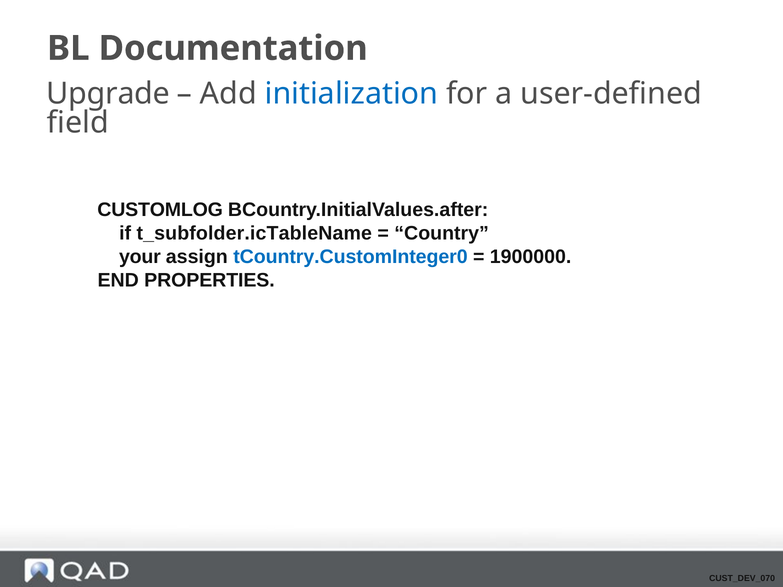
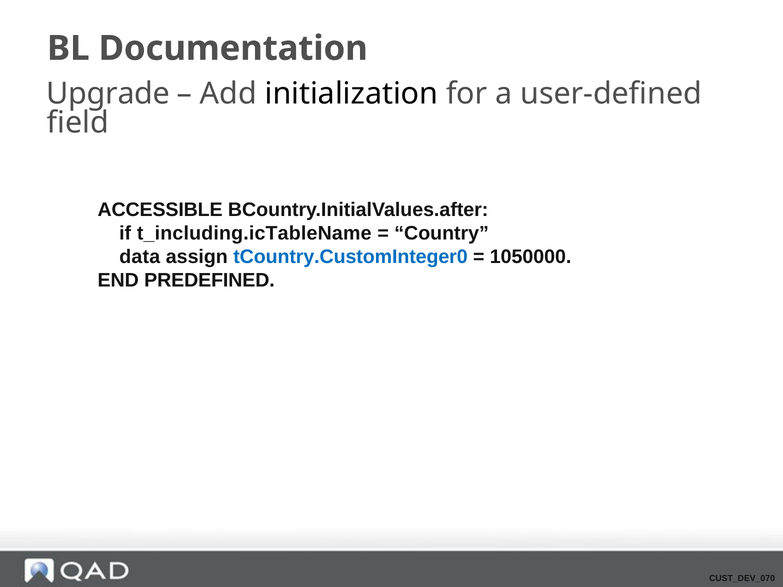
initialization colour: blue -> black (351, 94)
CUSTOMLOG: CUSTOMLOG -> ACCESSIBLE (160, 210)
t_subfolder.icTableName: t_subfolder.icTableName -> t_including.icTableName (254, 233)
your: your -> data (140, 257)
1900000: 1900000 -> 1050000 (531, 257)
PROPERTIES: PROPERTIES -> PREDEFINED (209, 280)
